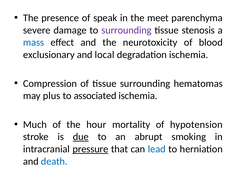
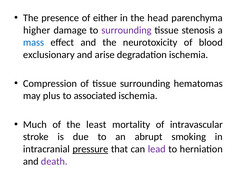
speak: speak -> either (105, 18)
meet: meet -> head (158, 18)
severe: severe -> higher (37, 30)
local: local -> arise (105, 55)
hour: hour -> least (96, 124)
hypotension: hypotension -> intravascular (196, 124)
due underline: present -> none (81, 137)
lead colour: blue -> purple (157, 149)
death colour: blue -> purple (54, 161)
